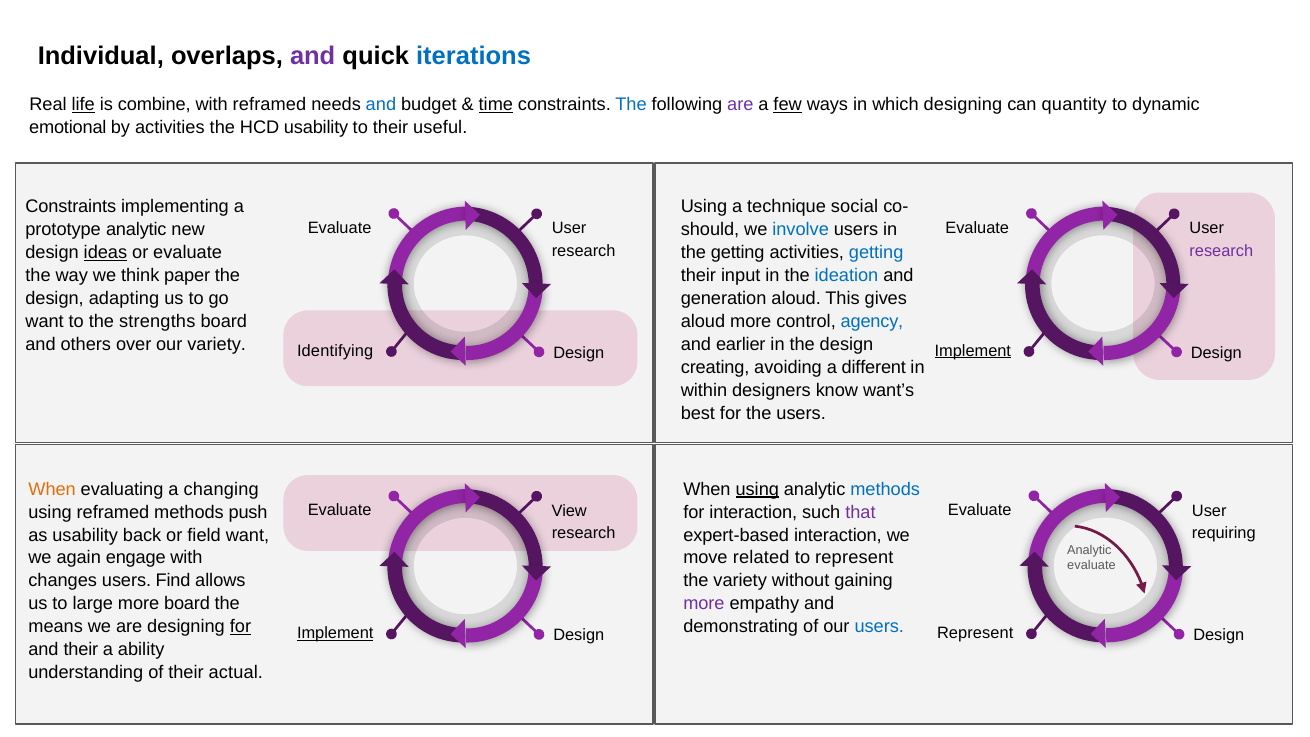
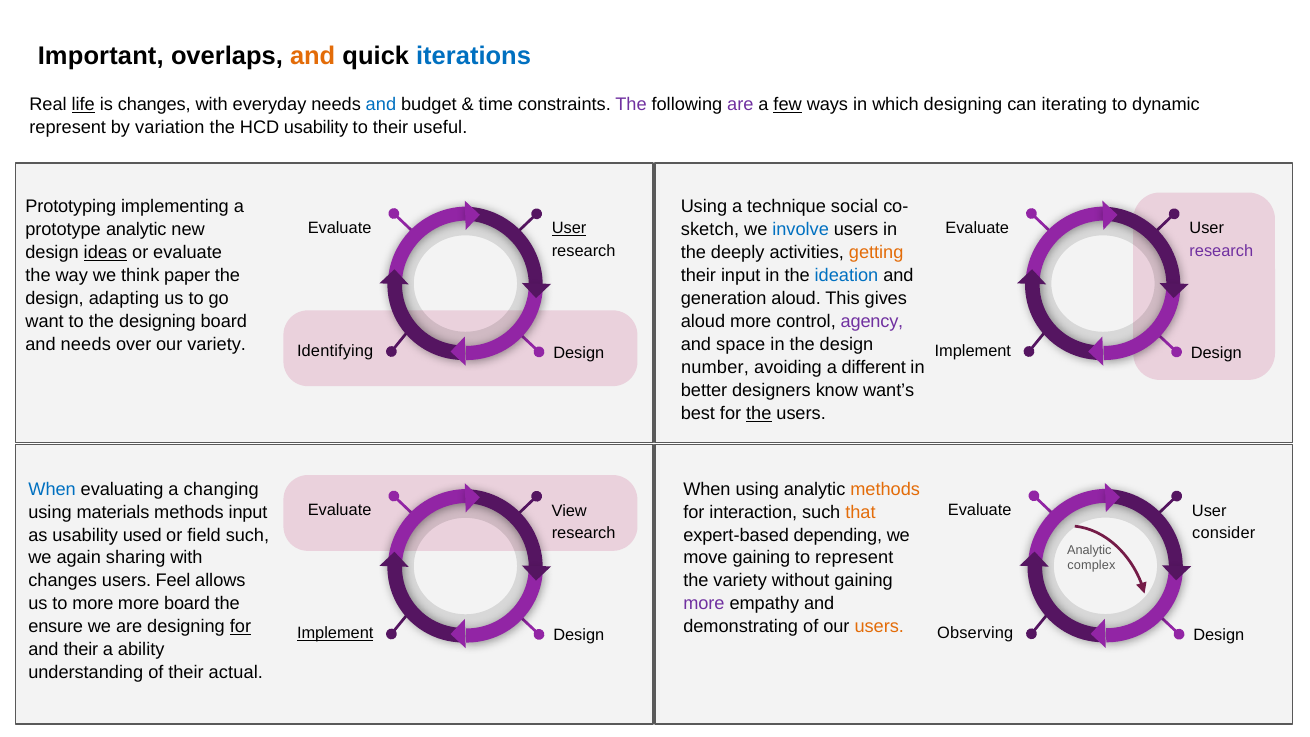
Individual: Individual -> Important (101, 56)
and colour: purple -> orange (313, 56)
is combine: combine -> changes (154, 104)
with reframed: reframed -> everyday (270, 104)
time underline: present -> none (496, 104)
The colour: blue -> purple (631, 104)
quantity: quantity -> iterating (1074, 104)
emotional: emotional -> represent (68, 127)
by activities: activities -> variation (170, 127)
Constraints: Constraints -> Prototyping (71, 207)
User underline: none -> present (569, 228)
should: should -> sketch (710, 230)
the getting: getting -> deeply (738, 253)
getting colour: blue -> orange (876, 253)
agency colour: blue -> purple (872, 322)
the strengths: strengths -> designing (157, 322)
earlier: earlier -> space (741, 344)
and others: others -> needs (86, 345)
Implement underline: present -> none (973, 351)
creating: creating -> number (715, 367)
within: within -> better (704, 390)
the underline: none -> present (759, 413)
When colour: orange -> blue (52, 489)
using underline: present -> none (757, 489)
methods colour: blue -> orange (885, 489)
using reframed: reframed -> materials (113, 512)
methods push: push -> input (248, 512)
that colour: purple -> orange (860, 512)
requiring: requiring -> consider (1224, 533)
back: back -> used (142, 535)
field want: want -> such (247, 535)
expert-based interaction: interaction -> depending (838, 535)
engage: engage -> sharing (136, 558)
move related: related -> gaining (761, 558)
evaluate: evaluate -> complex (1091, 565)
Find: Find -> Feel (173, 581)
to large: large -> more (93, 604)
means: means -> ensure (56, 627)
users colour: blue -> orange (879, 627)
Represent: Represent -> Observing (975, 633)
